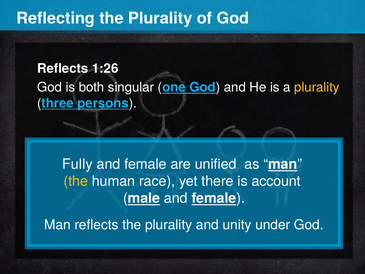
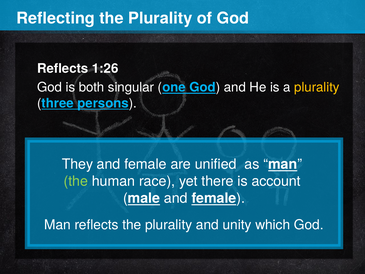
Fully: Fully -> They (78, 164)
the colour: yellow -> light green (76, 181)
under: under -> which (273, 225)
